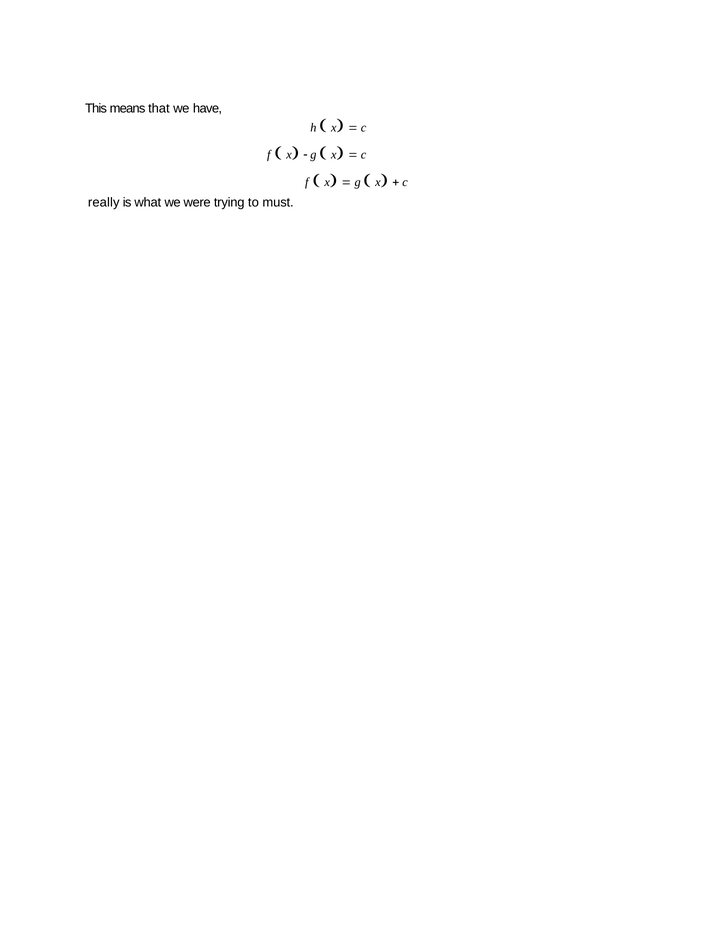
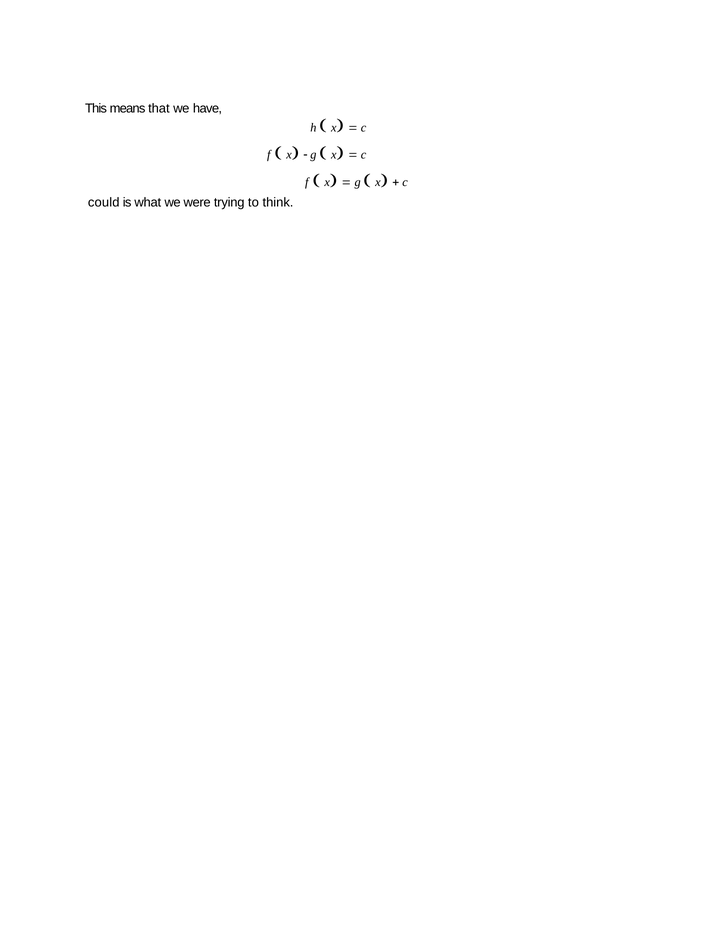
really: really -> could (104, 203)
must: must -> think (278, 203)
